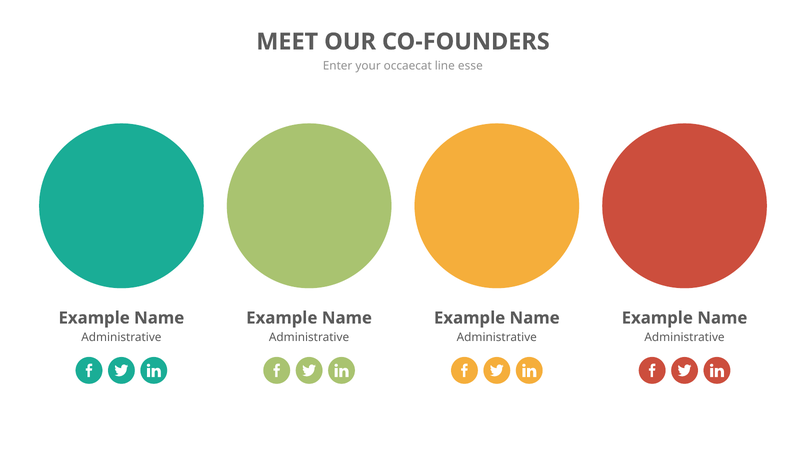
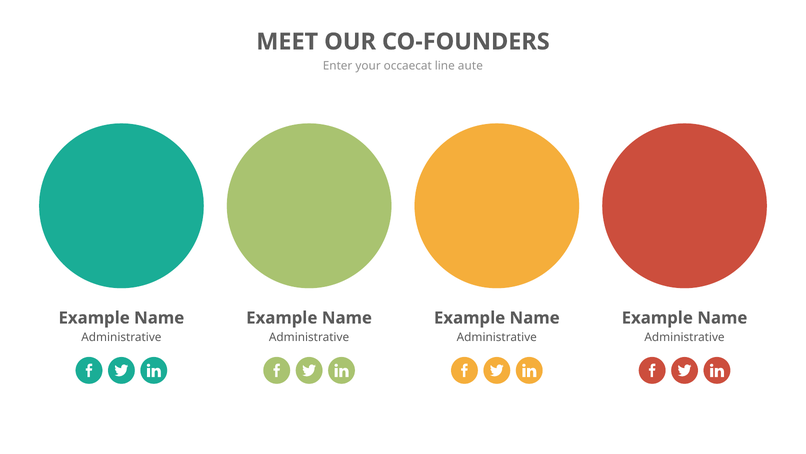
esse: esse -> aute (470, 66)
